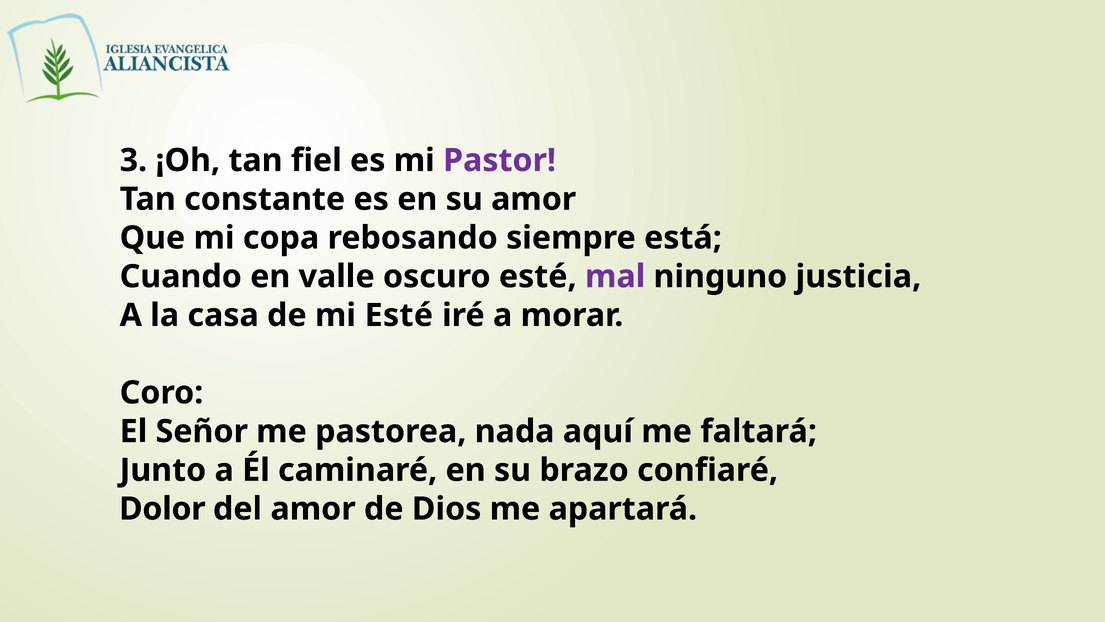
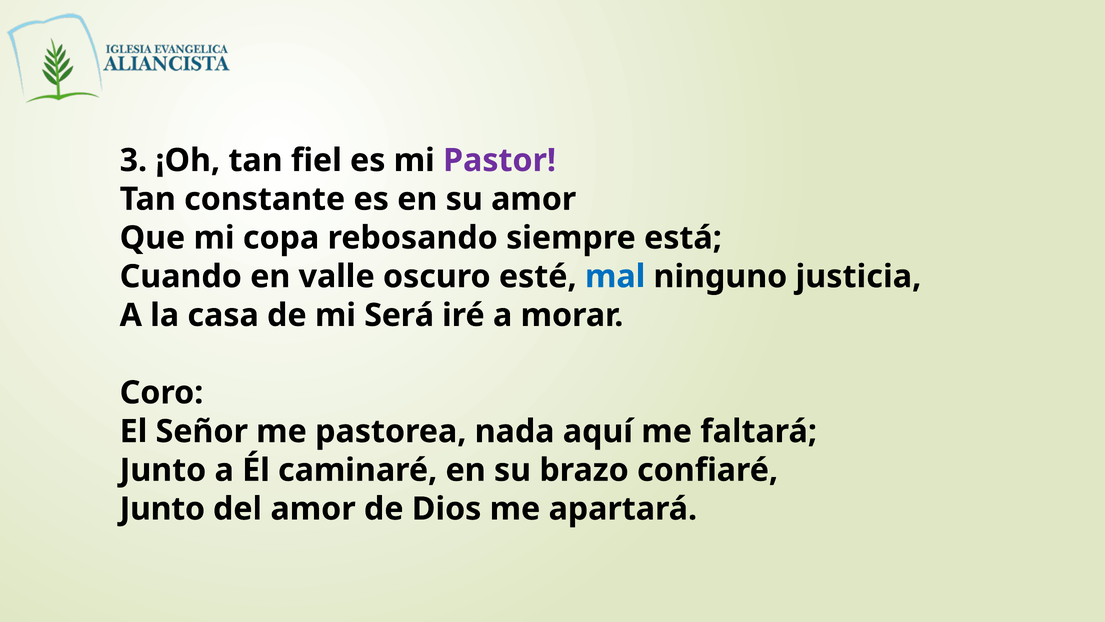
mal colour: purple -> blue (615, 276)
mi Esté: Esté -> Será (399, 315)
Dolor: Dolor -> Junto (162, 509)
